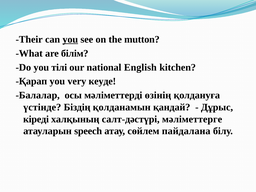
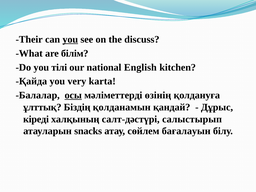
mutton: mutton -> discuss (142, 39)
Қарап: Қарап -> Қайда (31, 81)
кеуде: кеуде -> karta (102, 81)
осы underline: none -> present (73, 95)
үстінде: үстінде -> ұлттық (42, 107)
мәліметтерге: мәліметтерге -> салыстырып (192, 119)
speech: speech -> snacks (88, 131)
пайдалана: пайдалана -> бағалауын (186, 131)
